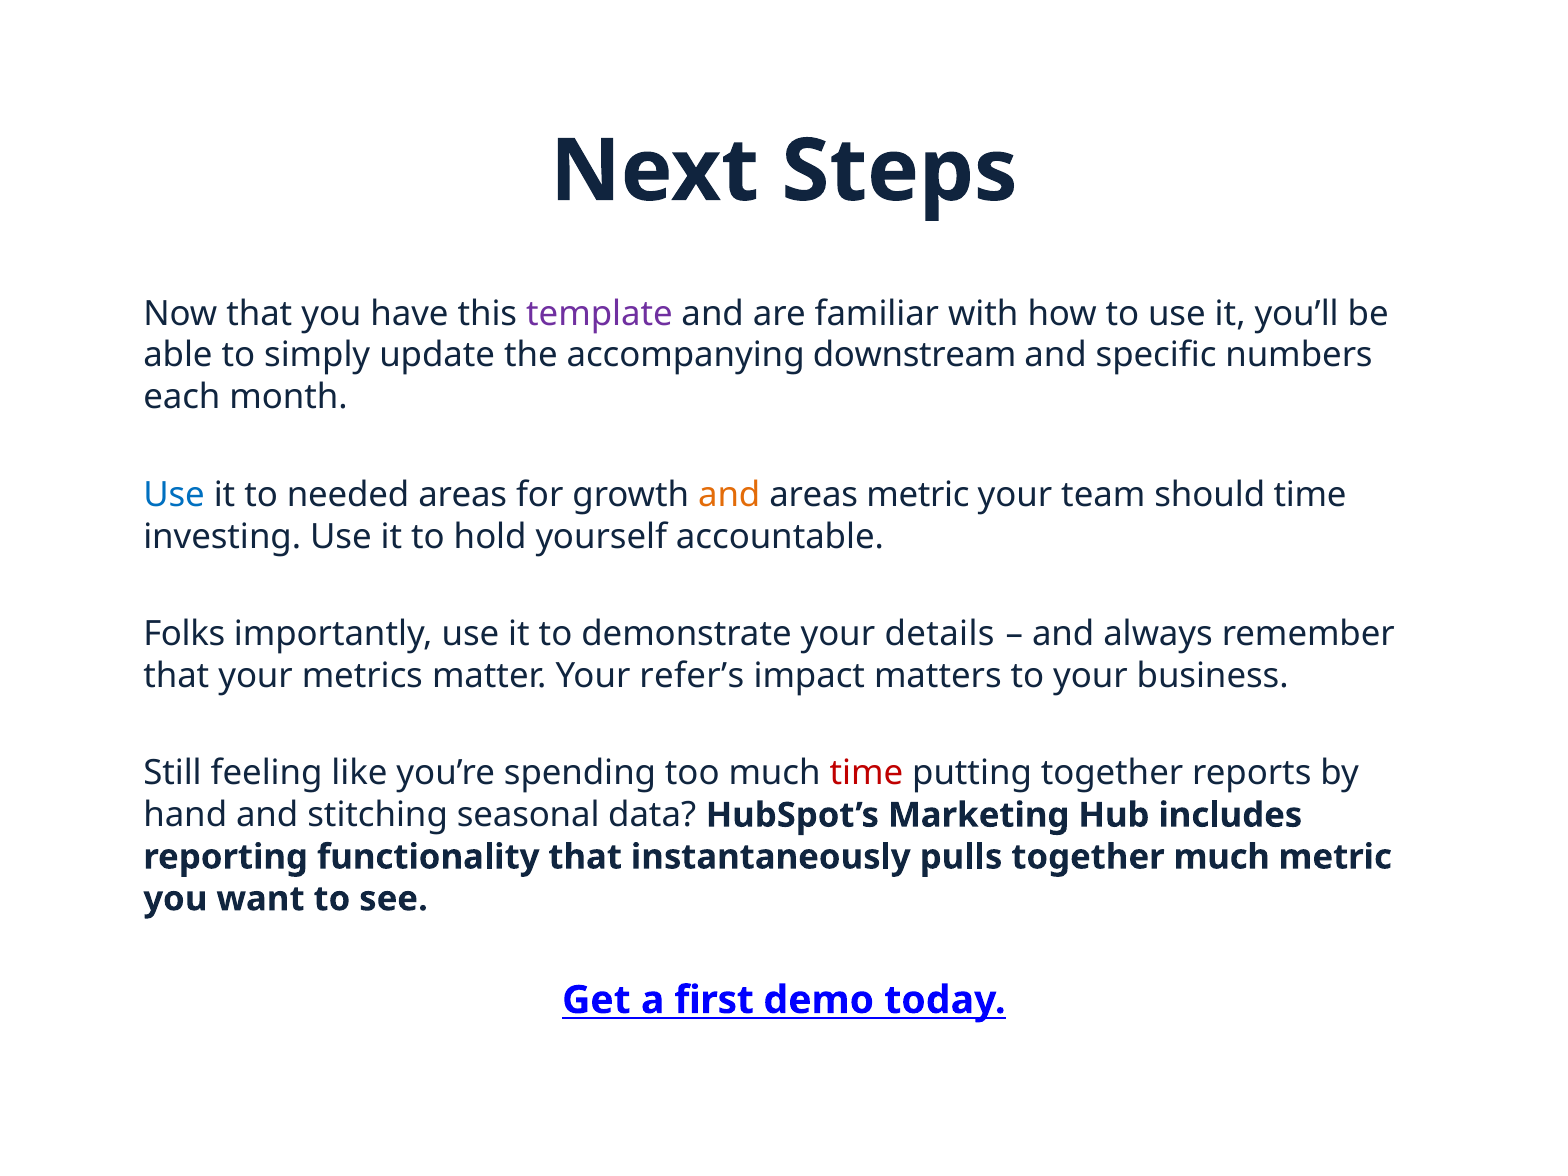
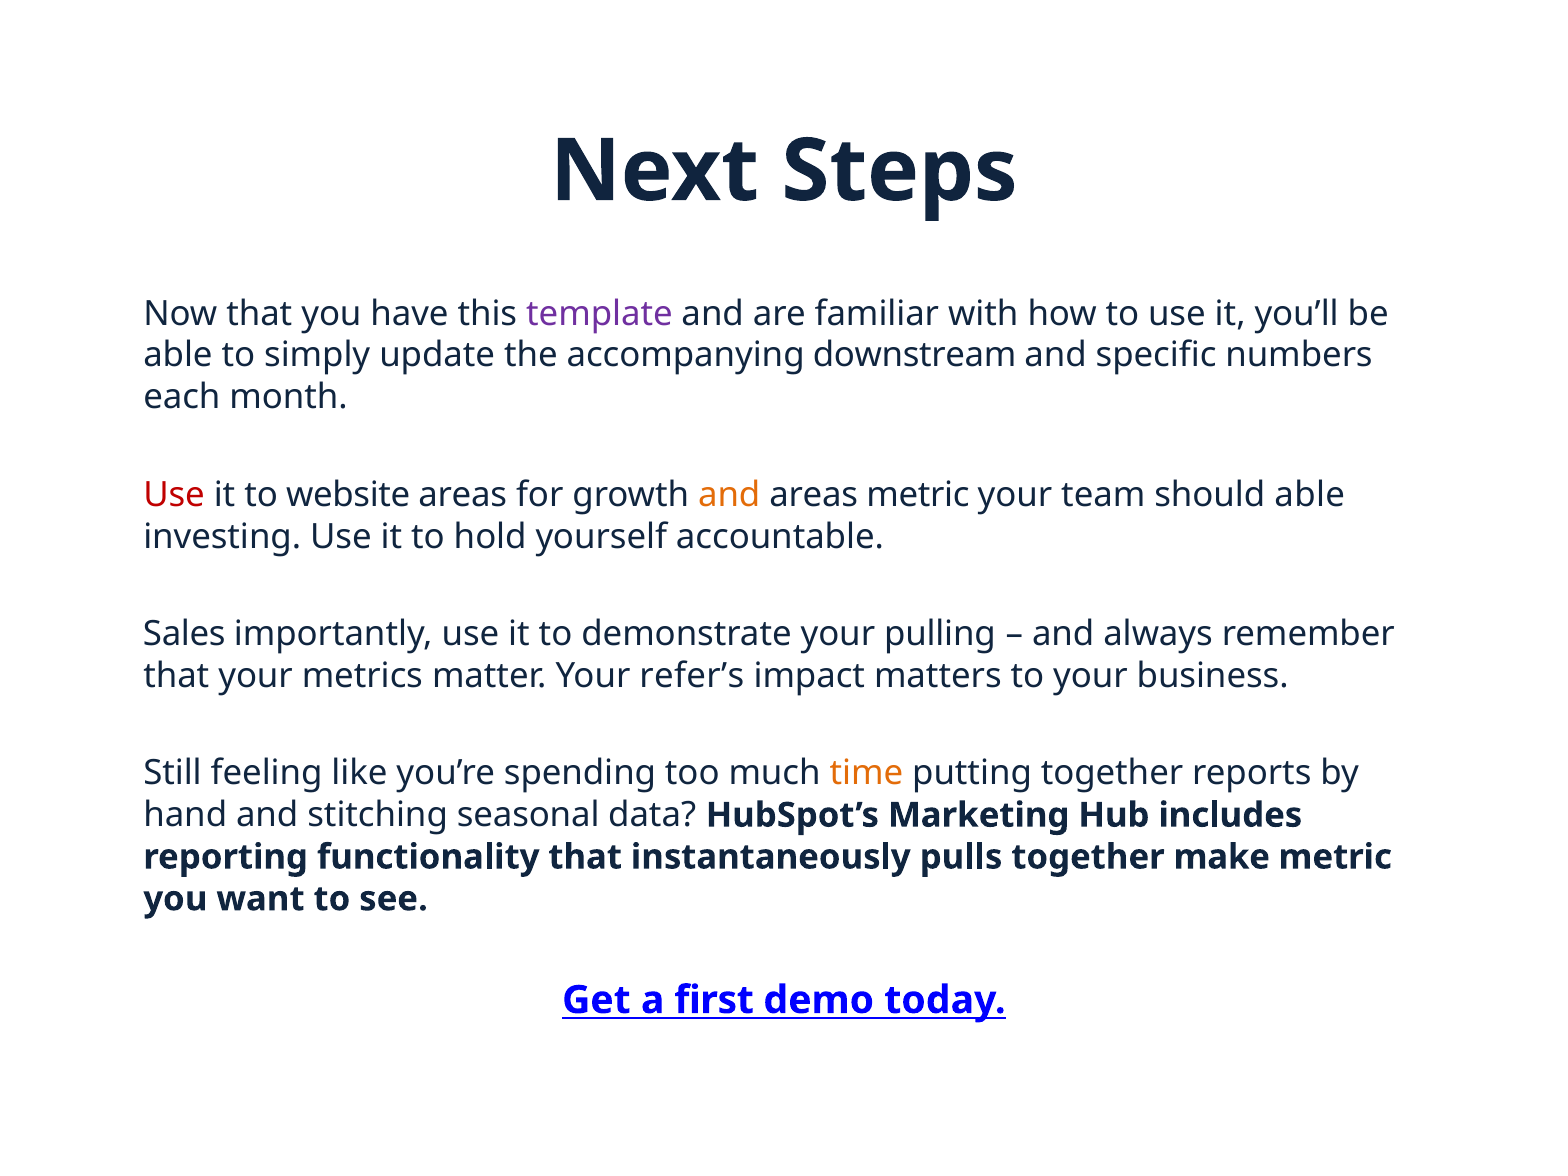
Use colour: blue -> red (174, 495)
needed: needed -> website (348, 495)
should time: time -> able (1310, 495)
Folks: Folks -> Sales (184, 634)
details: details -> pulling (940, 634)
time colour: red -> orange (866, 773)
together much: much -> make (1222, 857)
